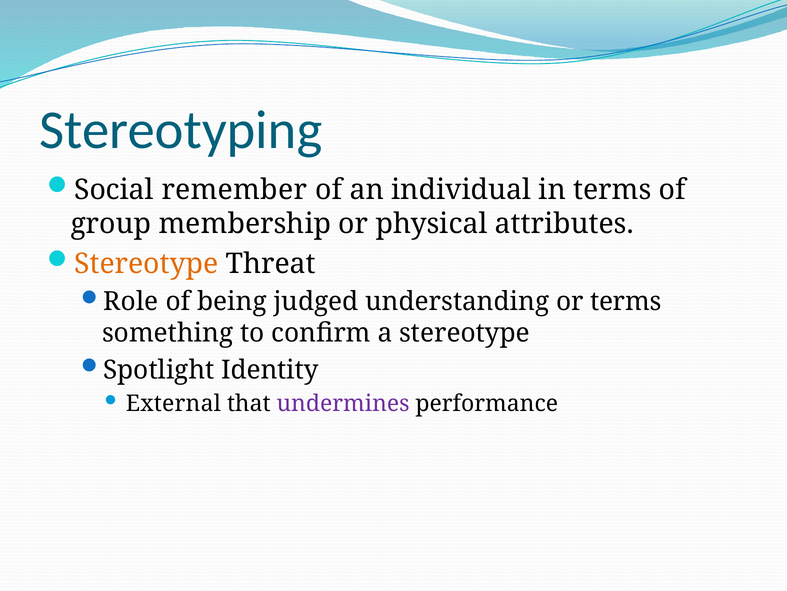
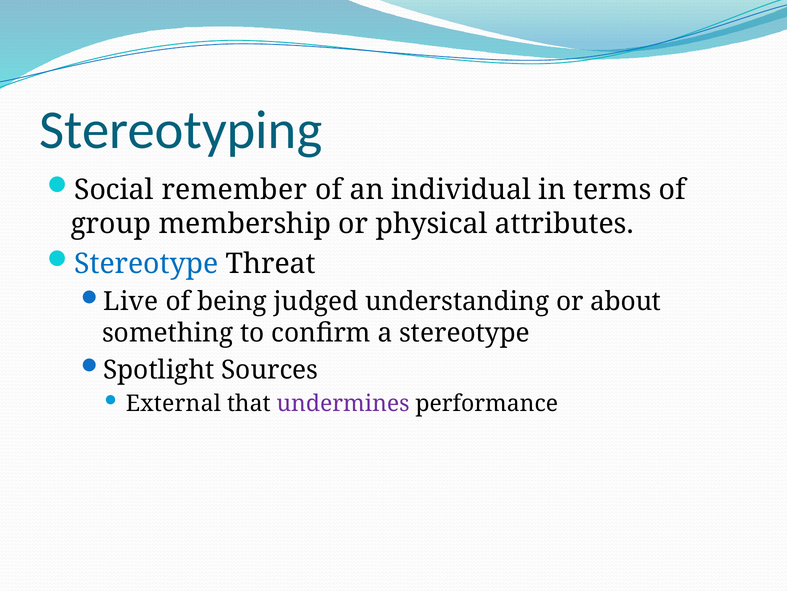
Stereotype colour: orange -> blue (146, 263)
Role: Role -> Live (131, 301)
or terms: terms -> about (626, 301)
Identity: Identity -> Sources (270, 369)
